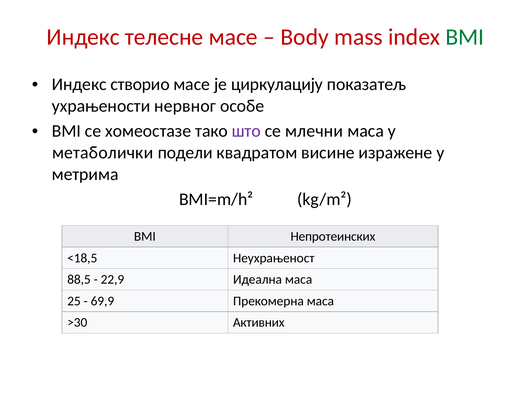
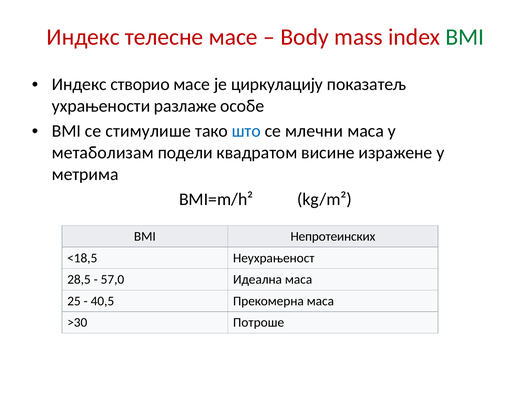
нервног: нервног -> разлаже (185, 106)
хомеостазе: хомеостазе -> стимулише (148, 131)
што colour: purple -> blue (246, 131)
метаболички: метаболички -> метаболизам (103, 153)
88,5: 88,5 -> 28,5 (79, 280)
22,9: 22,9 -> 57,0 (112, 280)
69,9: 69,9 -> 40,5 (102, 301)
Активних: Активних -> Потроше (259, 323)
